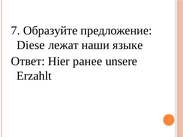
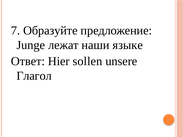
Diese: Diese -> Junge (31, 45)
ранее: ранее -> sollen (87, 61)
Erzahlt: Erzahlt -> Глагол (34, 76)
